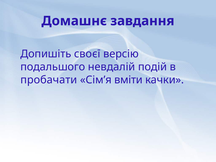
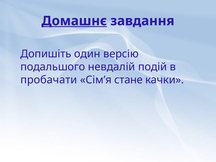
Домашнє underline: none -> present (74, 21)
своєї: своєї -> один (87, 54)
вміти: вміти -> стане (128, 80)
